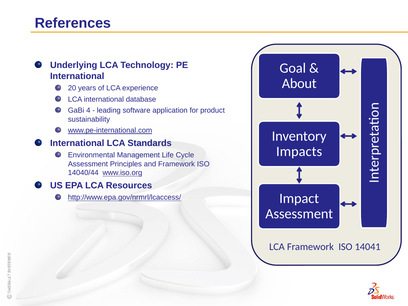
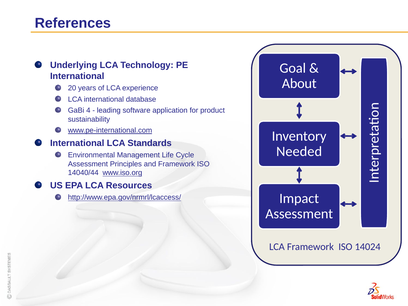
Impacts: Impacts -> Needed (299, 151)
14041: 14041 -> 14024 (368, 247)
